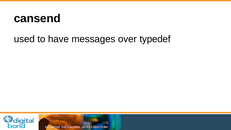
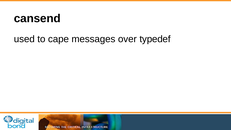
have: have -> cape (59, 39)
